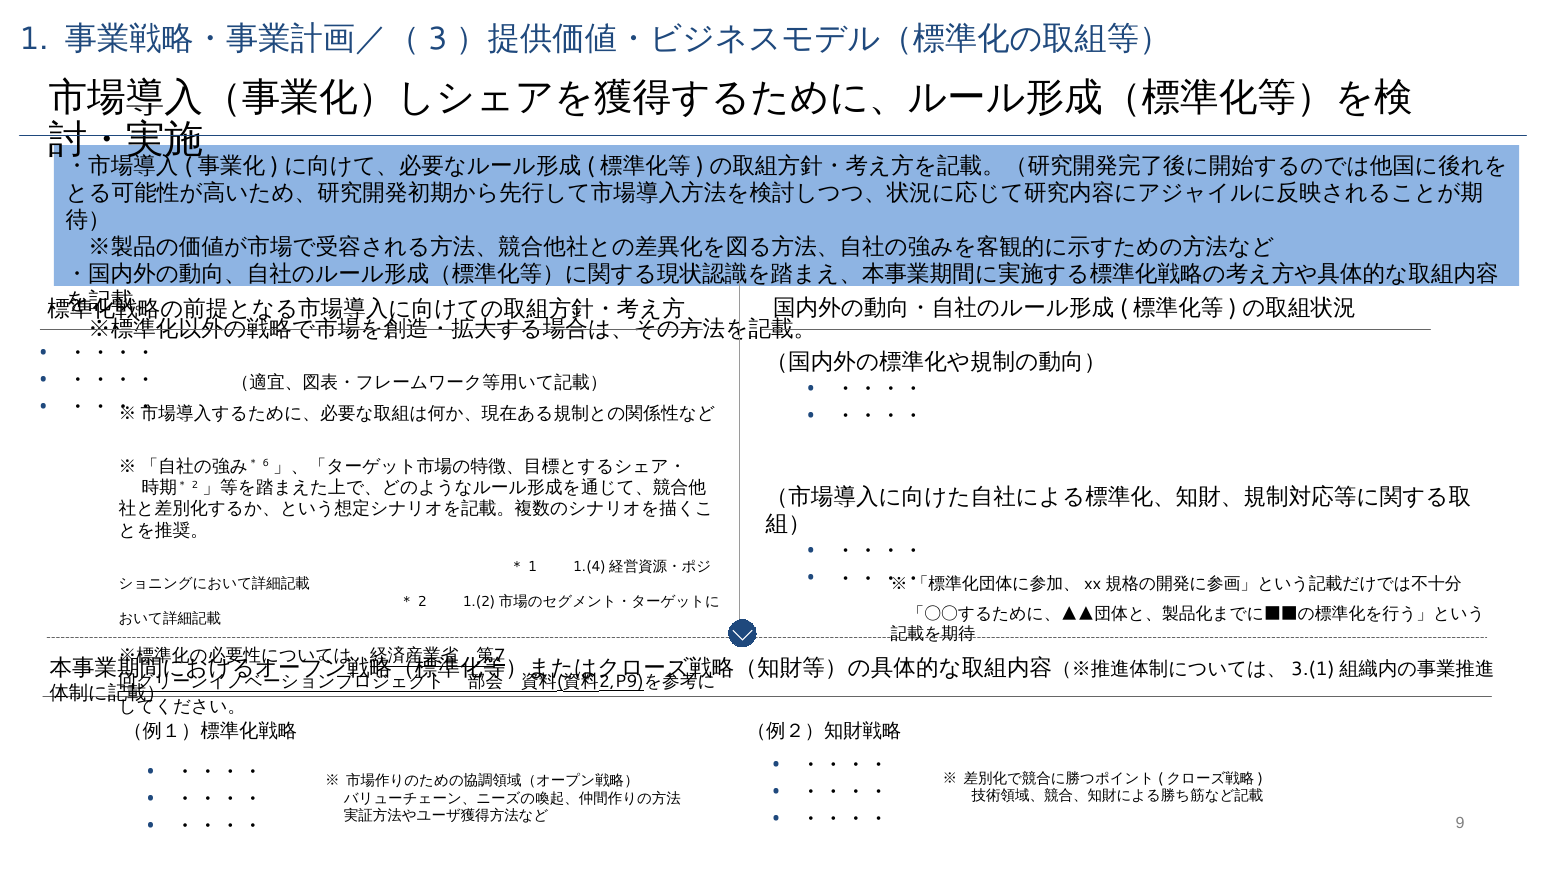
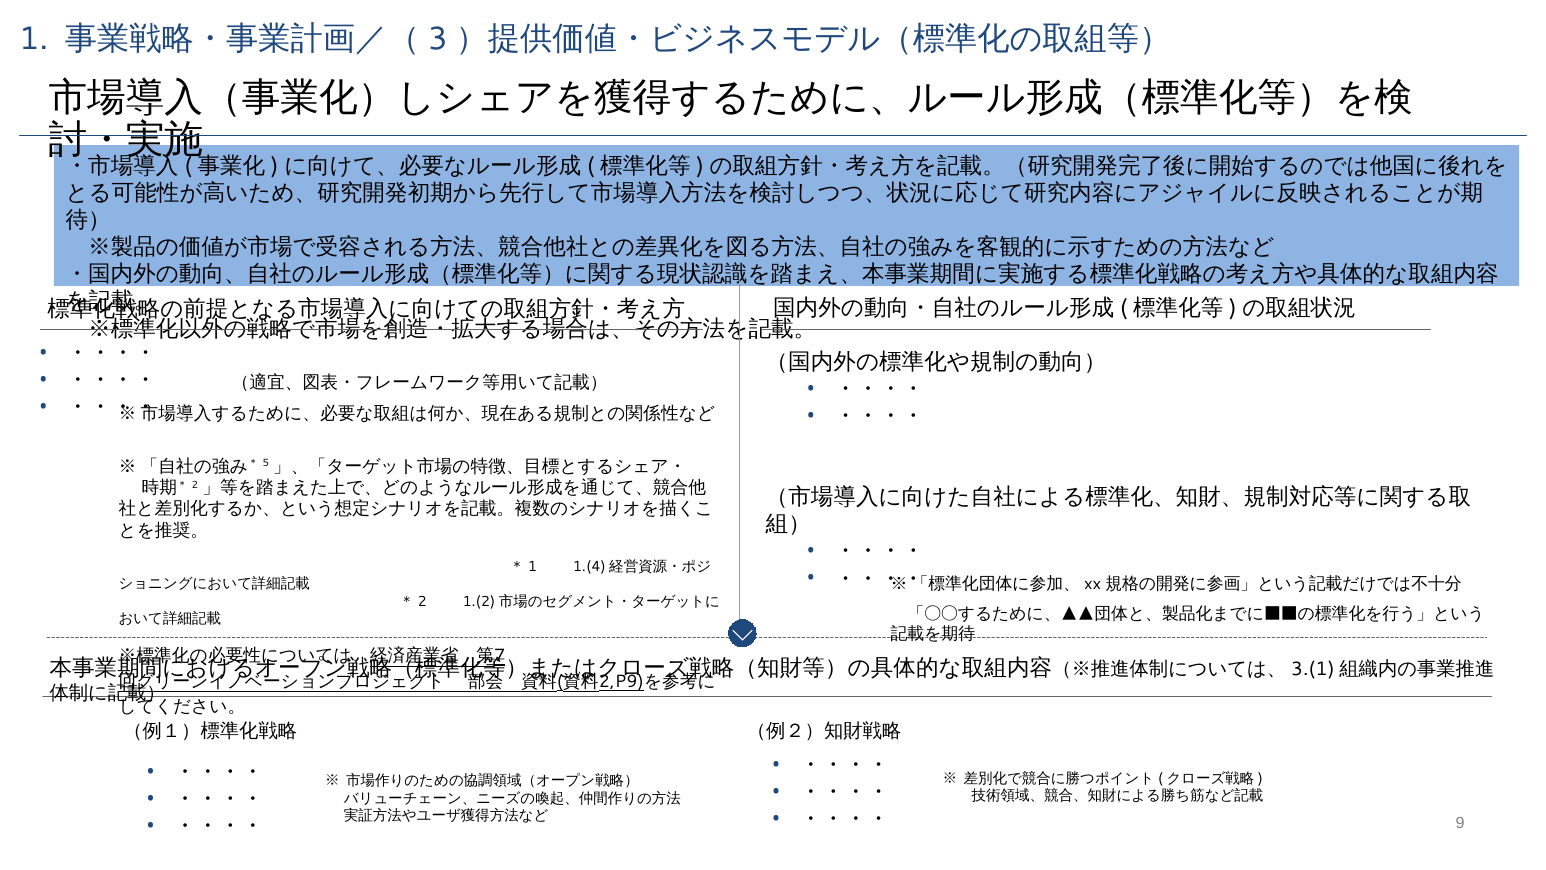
6: 6 -> 5 (266, 463)
